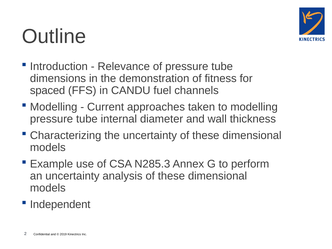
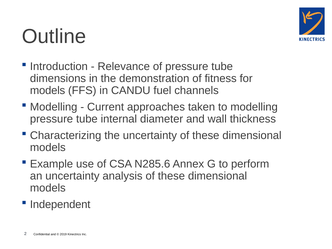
spaced: spaced -> models (48, 90)
N285.3: N285.3 -> N285.6 (152, 164)
